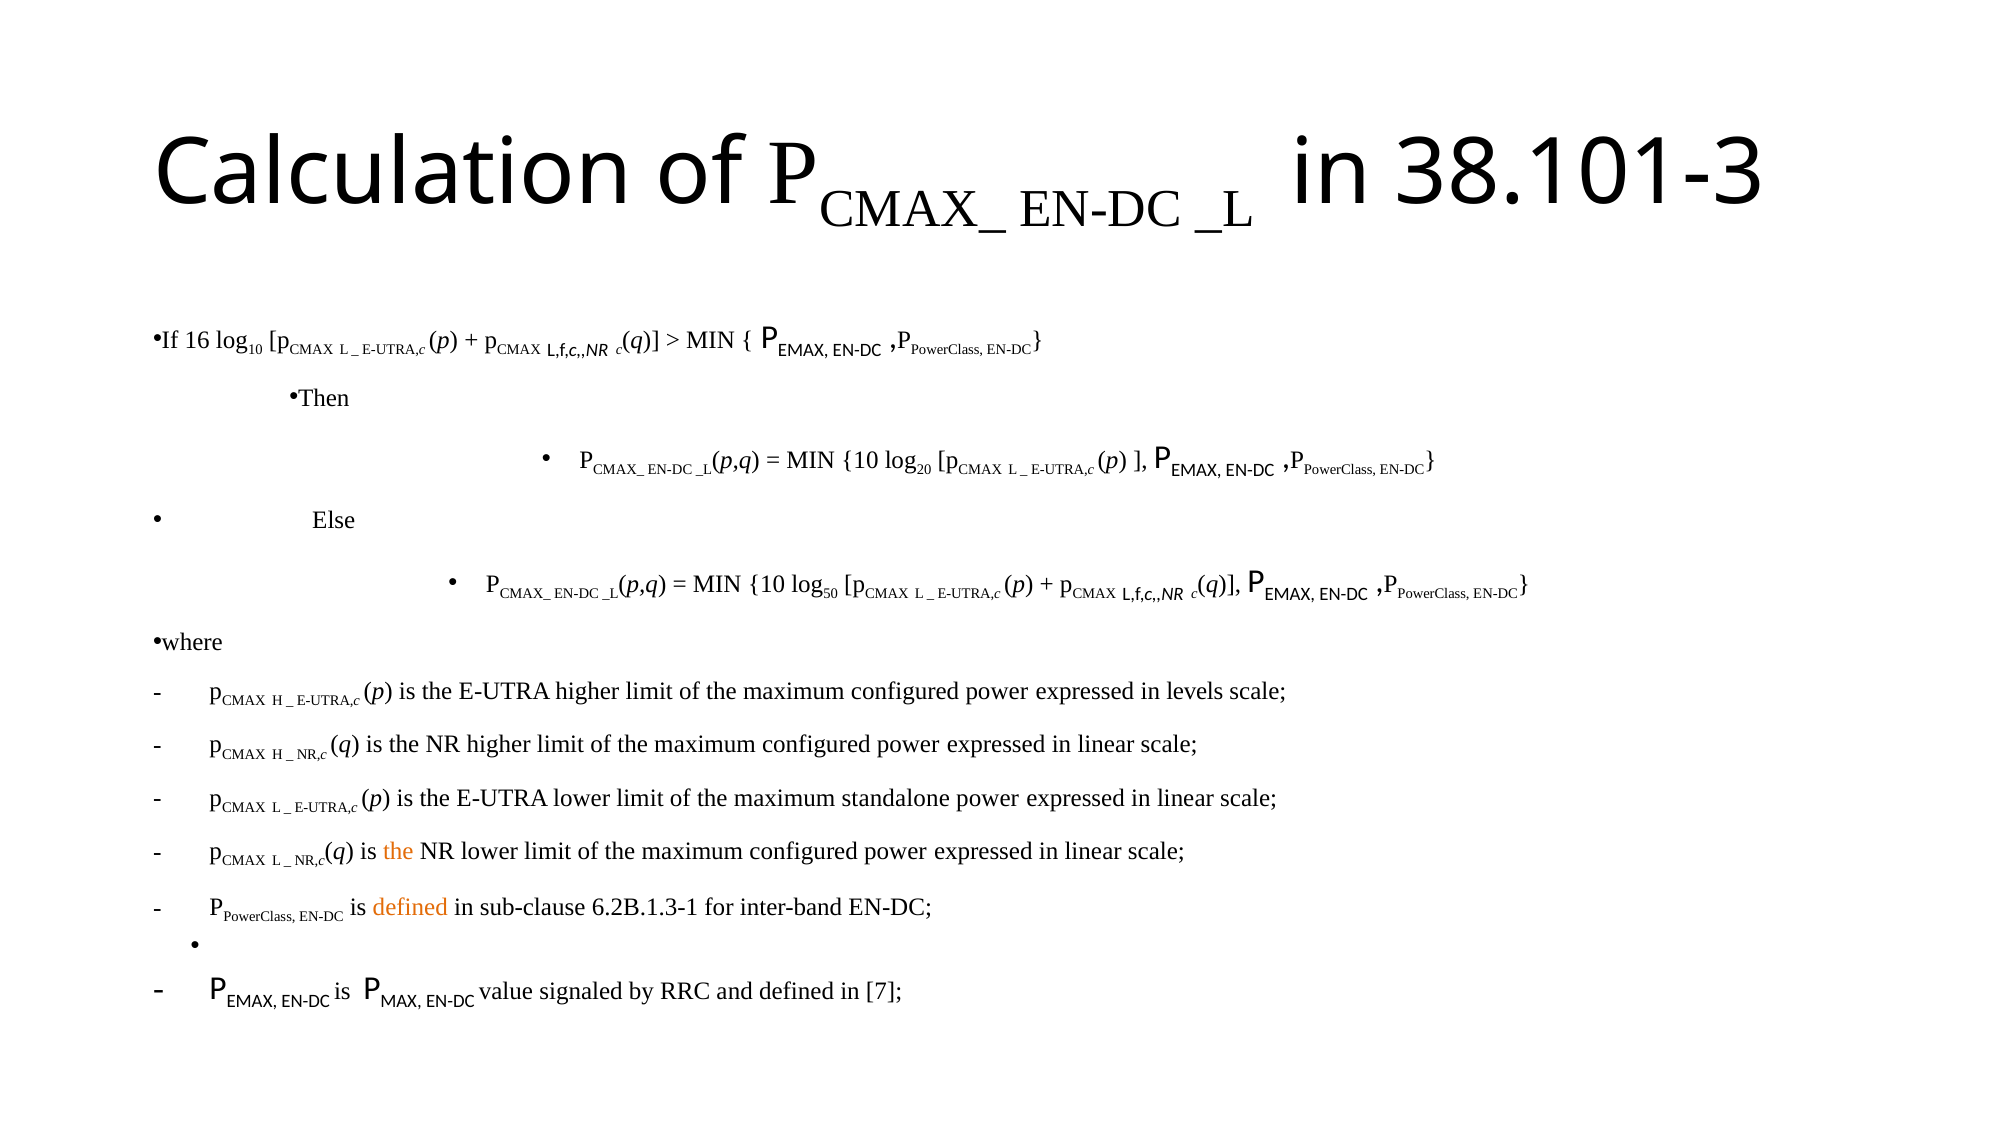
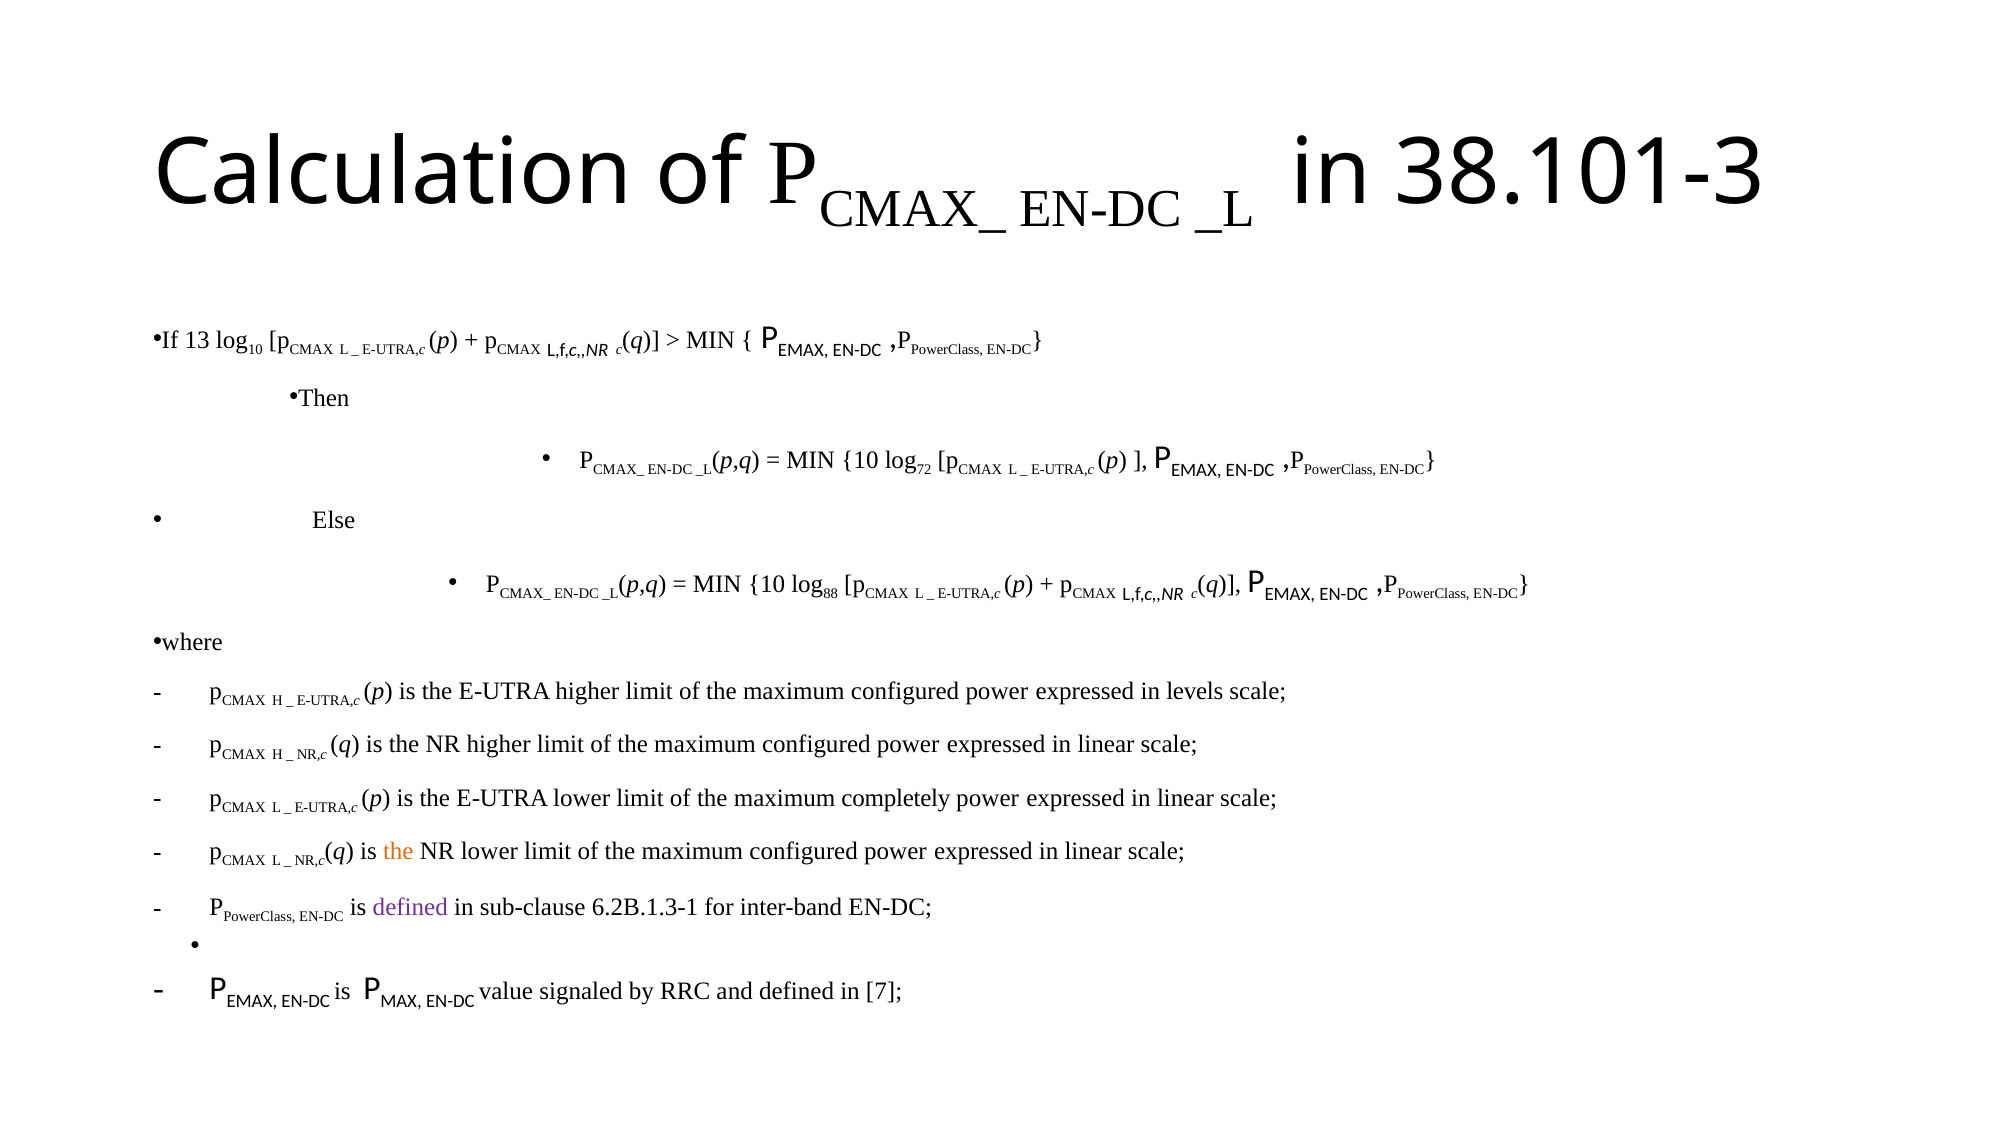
16: 16 -> 13 (197, 340)
20: 20 -> 72 (924, 469)
50: 50 -> 88 (831, 594)
standalone: standalone -> completely (896, 798)
defined colour: orange -> purple (410, 907)
